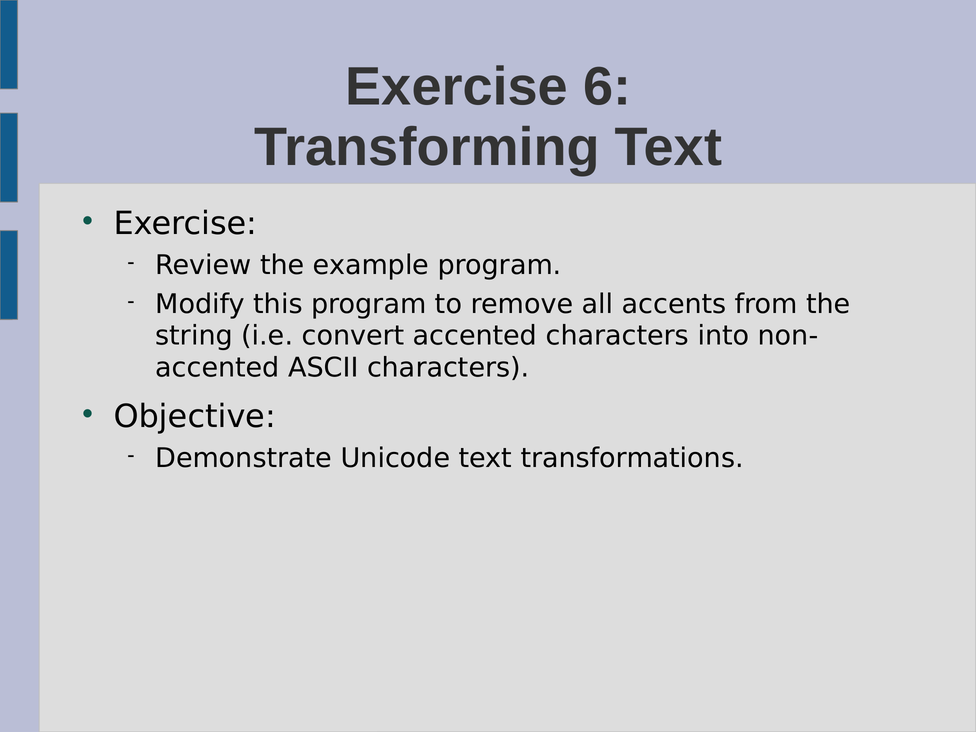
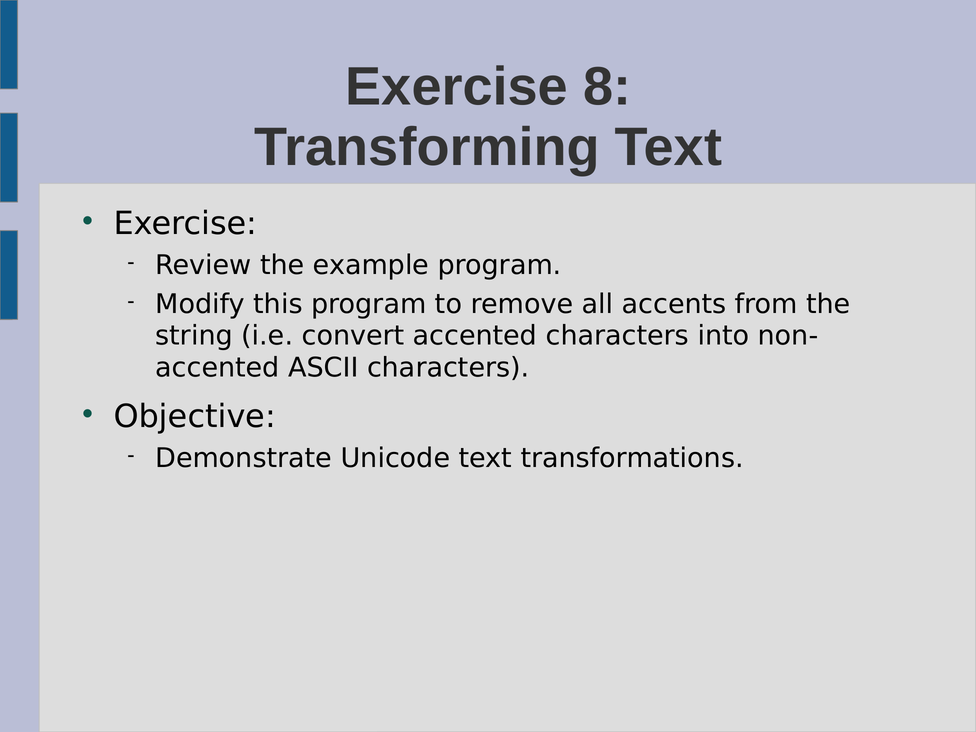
6: 6 -> 8 (607, 87)
